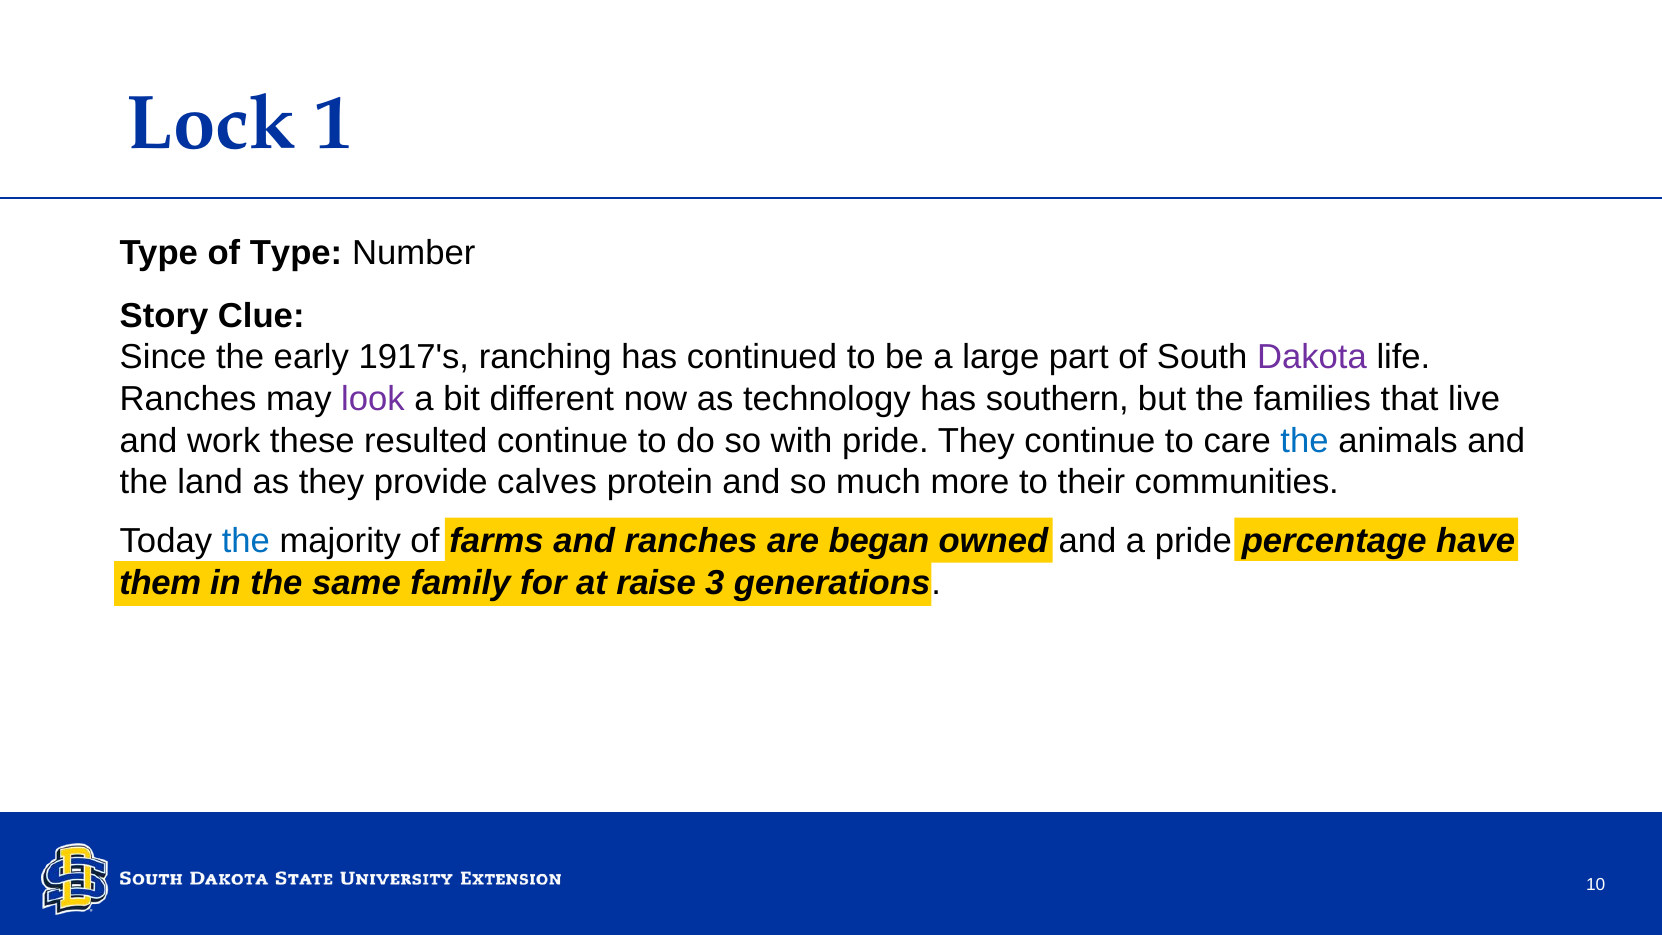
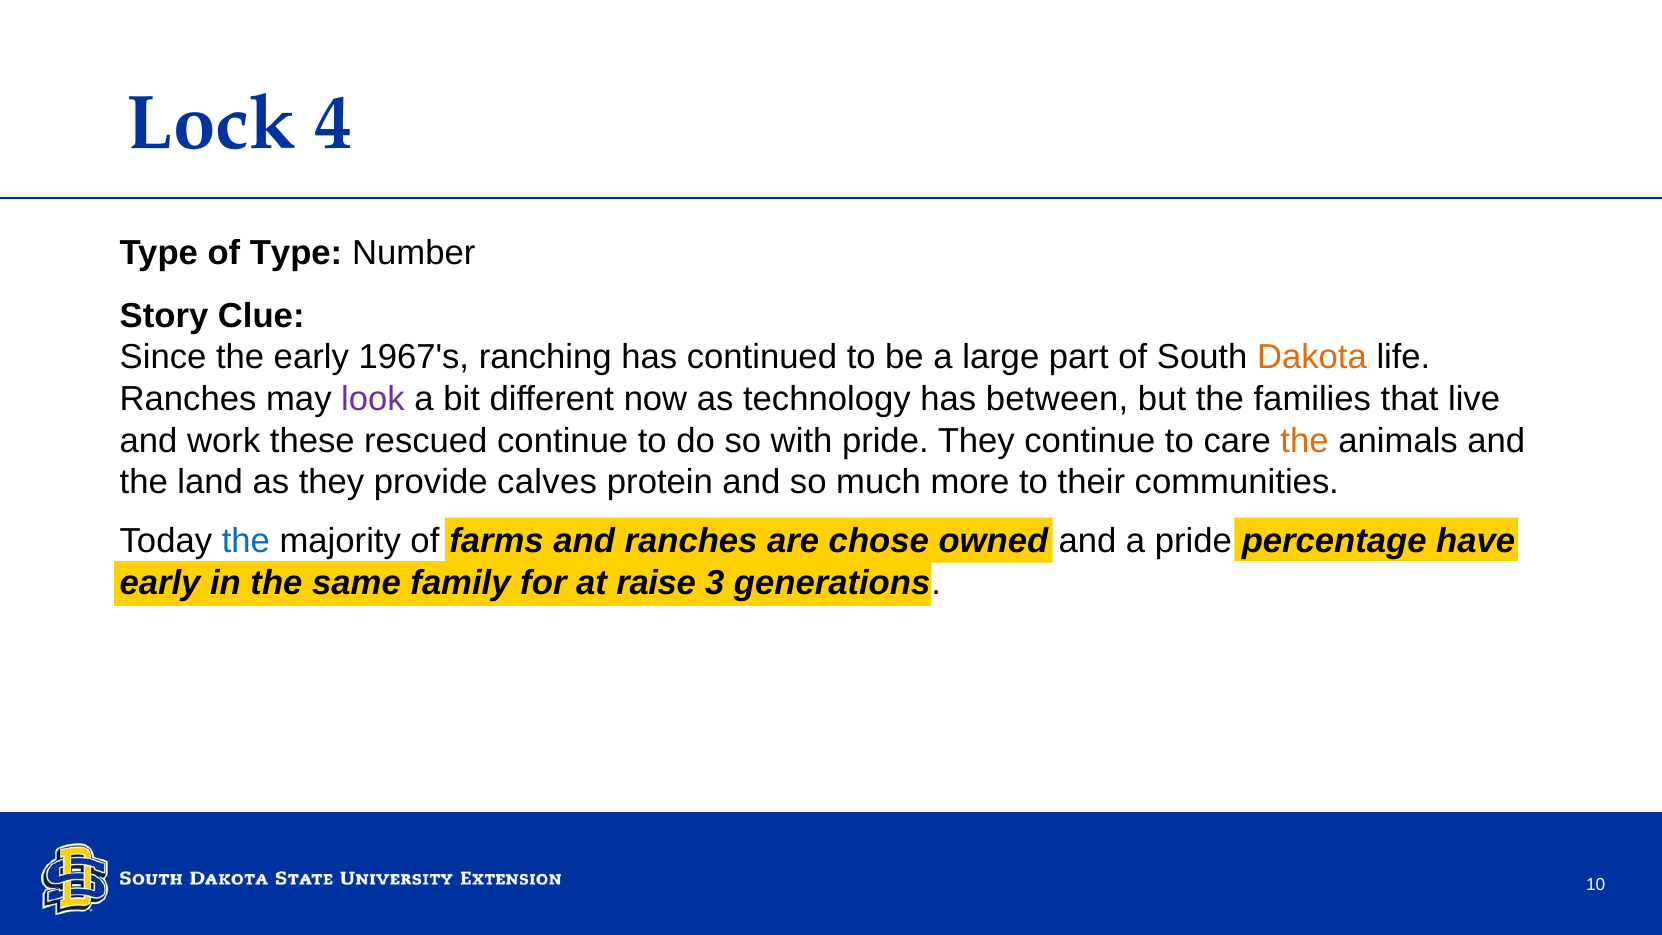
Lock 1: 1 -> 4 (334, 123)
1917's: 1917's -> 1967's (414, 357)
Dakota colour: purple -> orange (1312, 357)
southern: southern -> between (1057, 399)
resulted: resulted -> rescued (426, 441)
the colour: blue -> orange (1305, 441)
began: began -> chose (879, 541)
them: them -> early (160, 583)
